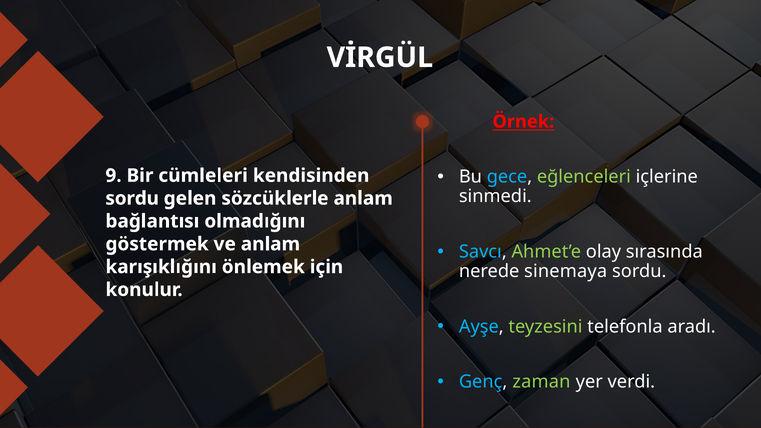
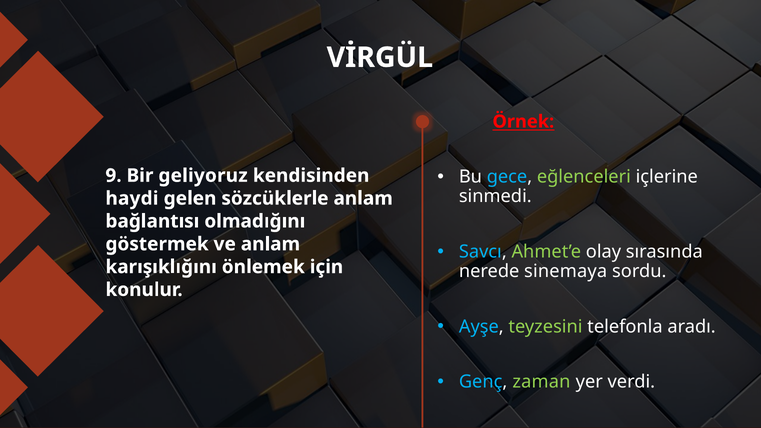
cümleleri: cümleleri -> geliyoruz (203, 176)
sordu: sordu -> haydi (132, 198)
